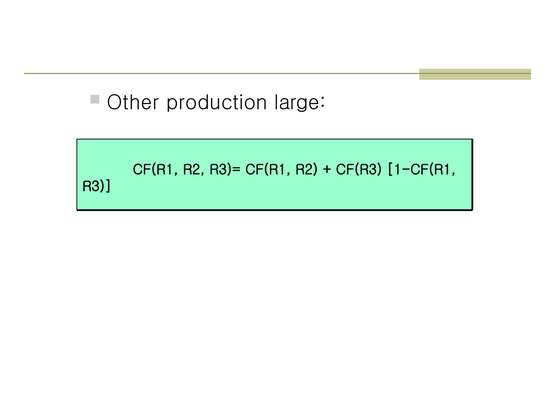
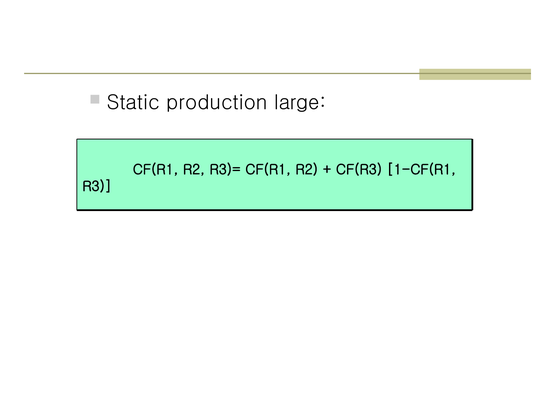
Other: Other -> Static (133, 103)
